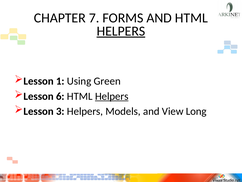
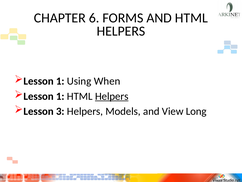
7: 7 -> 6 (94, 18)
HELPERS underline: present -> none (121, 31)
Green: Green -> When (107, 81)
6: 6 -> 1 (60, 96)
